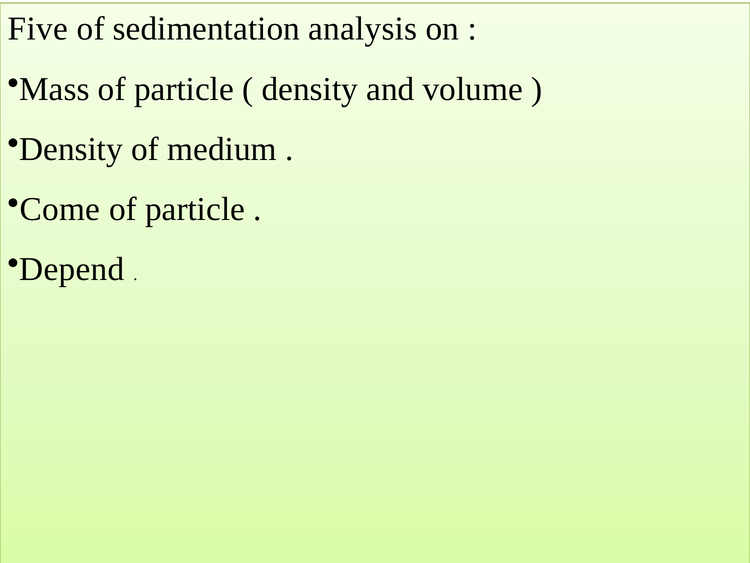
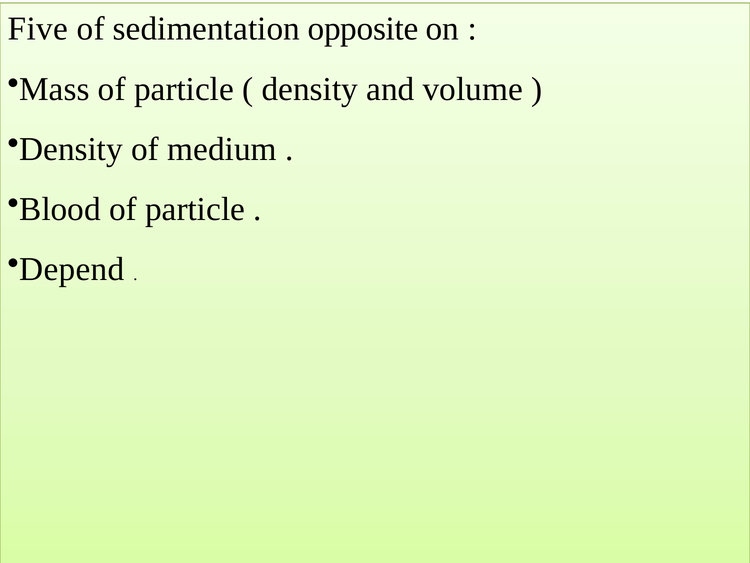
analysis: analysis -> opposite (363, 29)
Come: Come -> Blood (60, 209)
